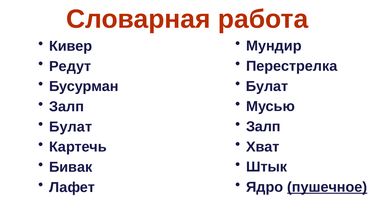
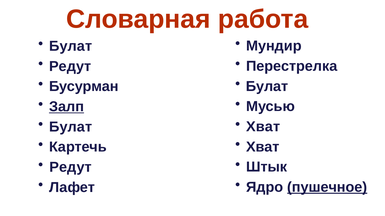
Кивер: Кивер -> Булат (71, 46)
Залп underline: none -> present (67, 107)
Залп: Залп -> Хват (263, 127)
Бивак: Бивак -> Редут (71, 168)
